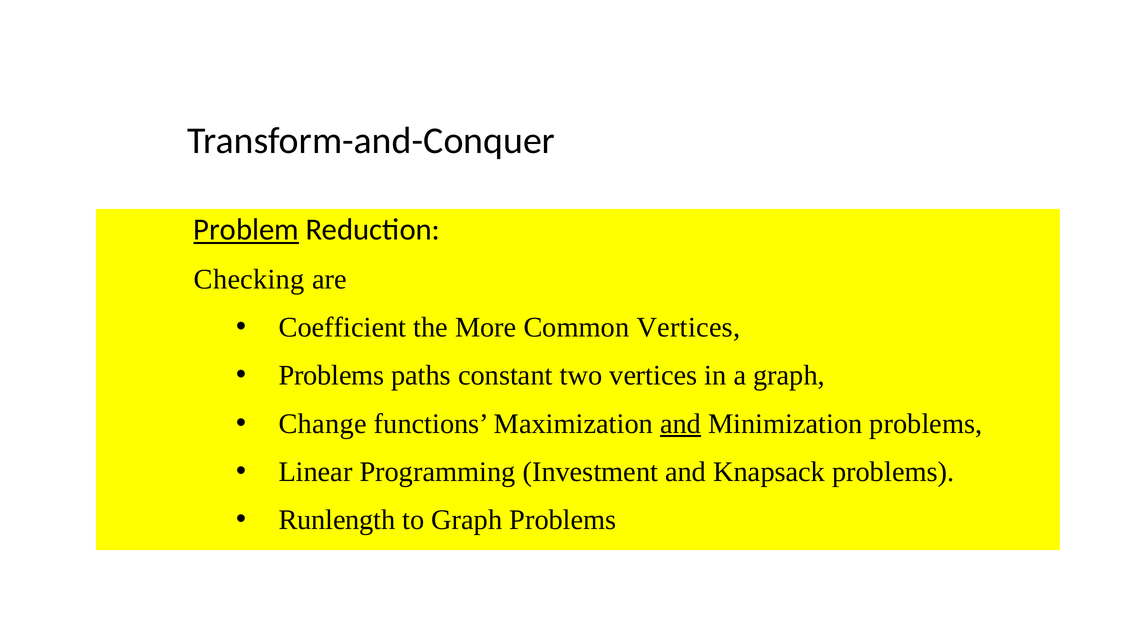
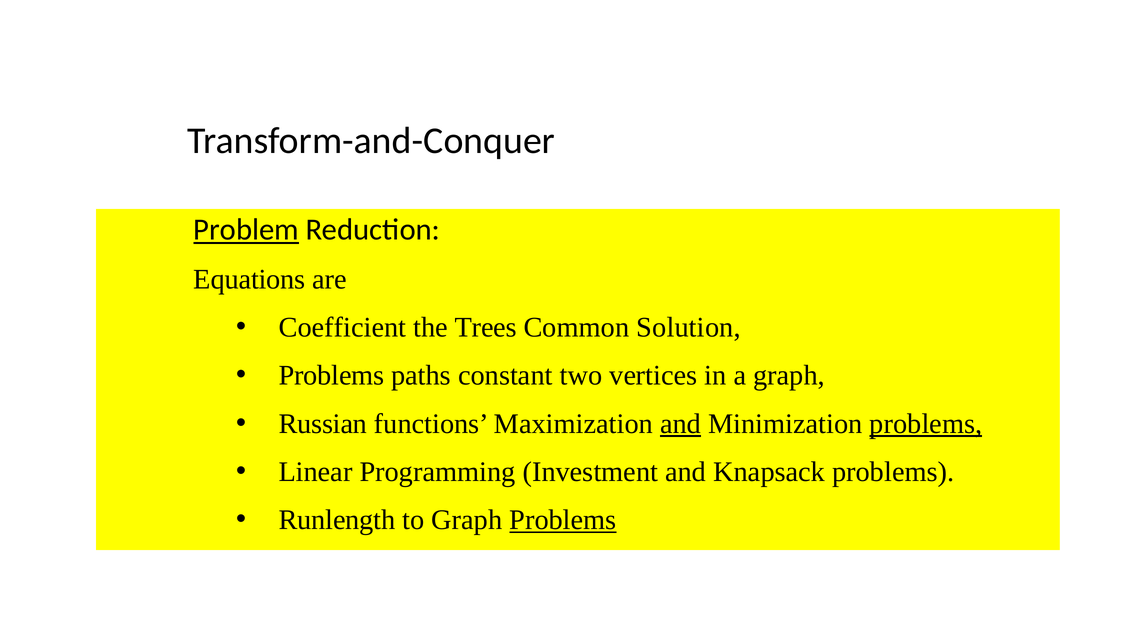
Checking: Checking -> Equations (249, 279)
More: More -> Trees (486, 328)
Common Vertices: Vertices -> Solution (689, 328)
Change: Change -> Russian (323, 424)
problems underline: none -> present (926, 424)
Problems underline: none -> present (563, 520)
